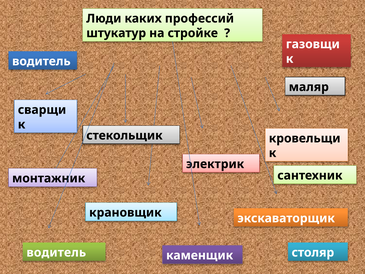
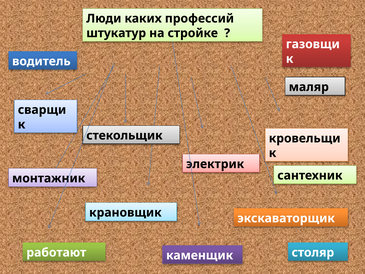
водитель: водитель -> работают (56, 252)
